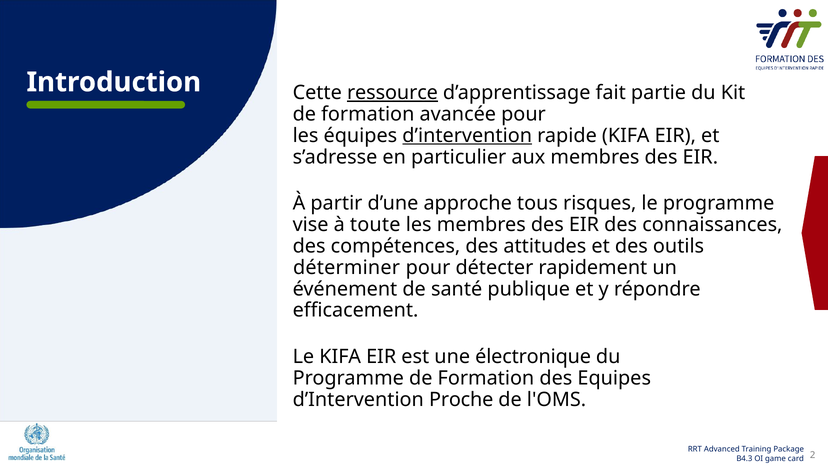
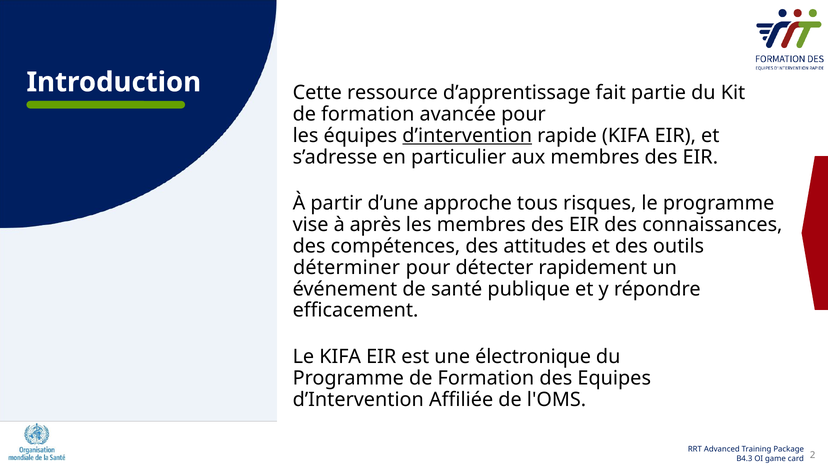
ressource underline: present -> none (392, 93)
toute: toute -> après (375, 225)
Proche: Proche -> Affiliée (461, 399)
